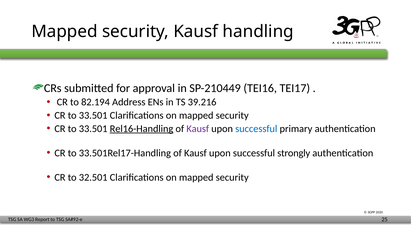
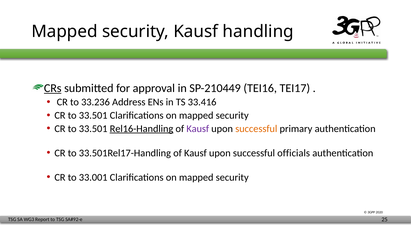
CRs underline: none -> present (53, 88)
82.194: 82.194 -> 33.236 (96, 102)
39.216: 39.216 -> 33.416 (202, 102)
successful colour: blue -> orange (256, 129)
strongly: strongly -> officials (294, 153)
32.501: 32.501 -> 33.001 (93, 177)
